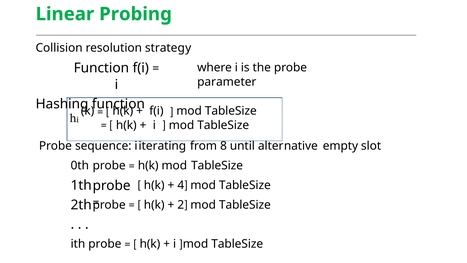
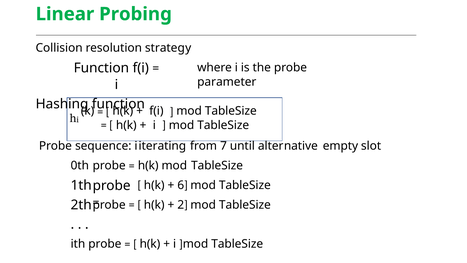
8: 8 -> 7 (223, 146)
4: 4 -> 6 (181, 185)
